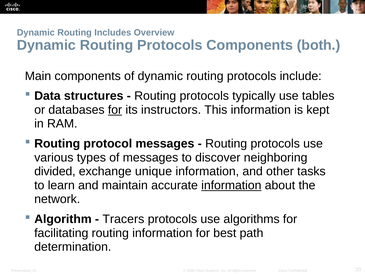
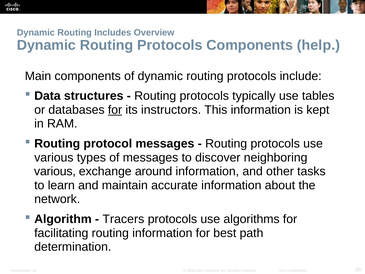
both: both -> help (318, 45)
divided: divided -> various (55, 171)
unique: unique -> around (154, 171)
information underline: present -> none (231, 185)
